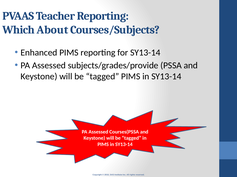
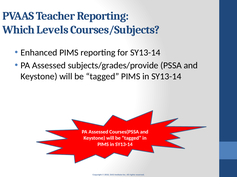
About: About -> Levels (52, 30)
